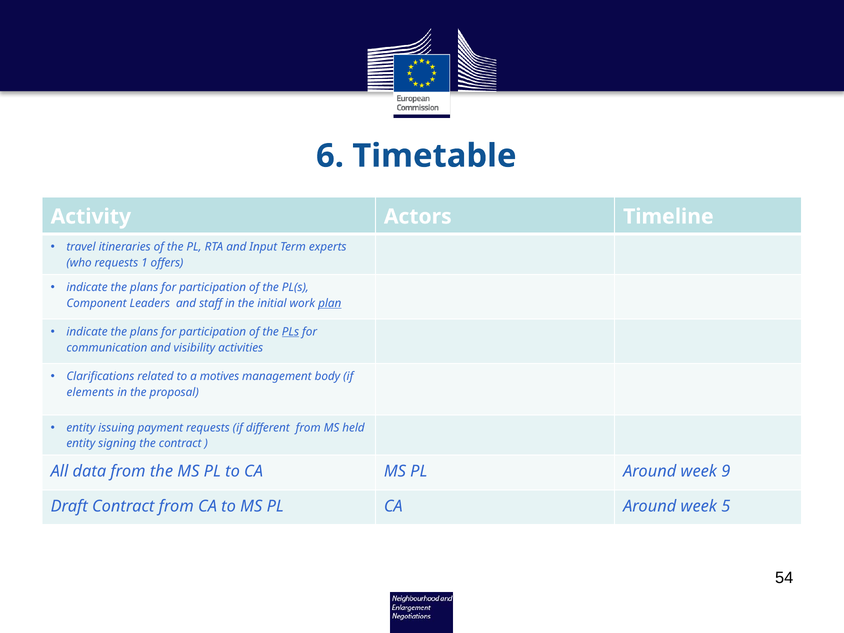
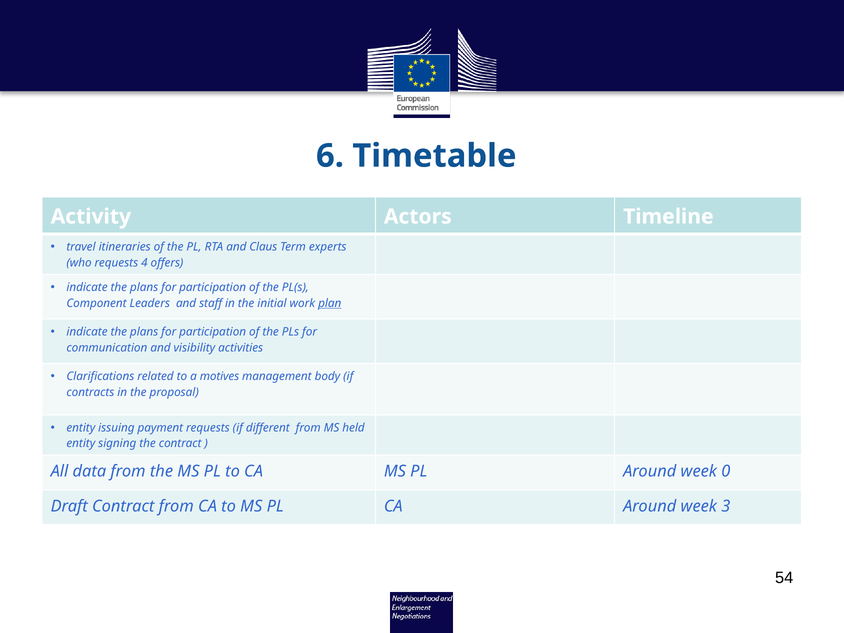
Input: Input -> Claus (263, 247)
1: 1 -> 4 (144, 263)
PLs underline: present -> none (290, 332)
elements: elements -> contracts (90, 392)
9: 9 -> 0 (726, 472)
5: 5 -> 3 (726, 506)
